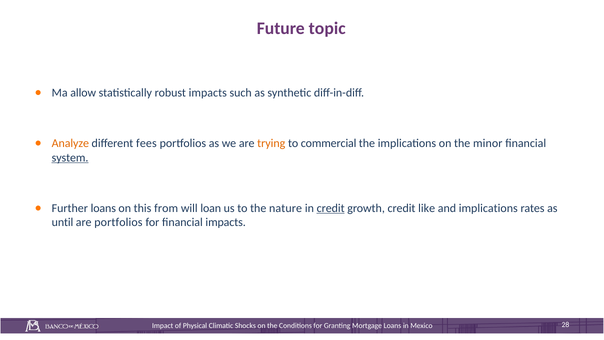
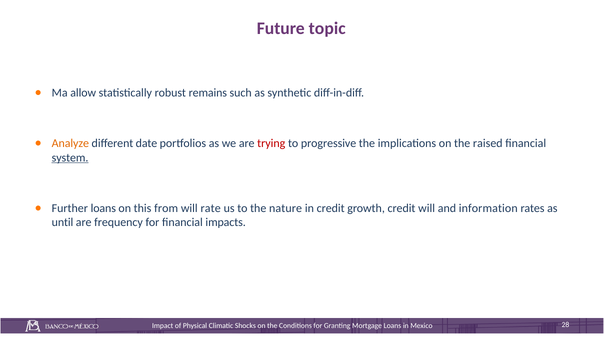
robust impacts: impacts -> remains (208, 93)
fees: fees -> date (147, 143)
trying colour: orange -> red (271, 143)
commercial: commercial -> progressive (329, 143)
minor: minor -> raised (488, 143)
loan: loan -> rate (211, 208)
credit underline: present -> none (331, 208)
credit like: like -> will (427, 208)
and implications: implications -> information (488, 208)
are portfolios: portfolios -> frequency (119, 222)
